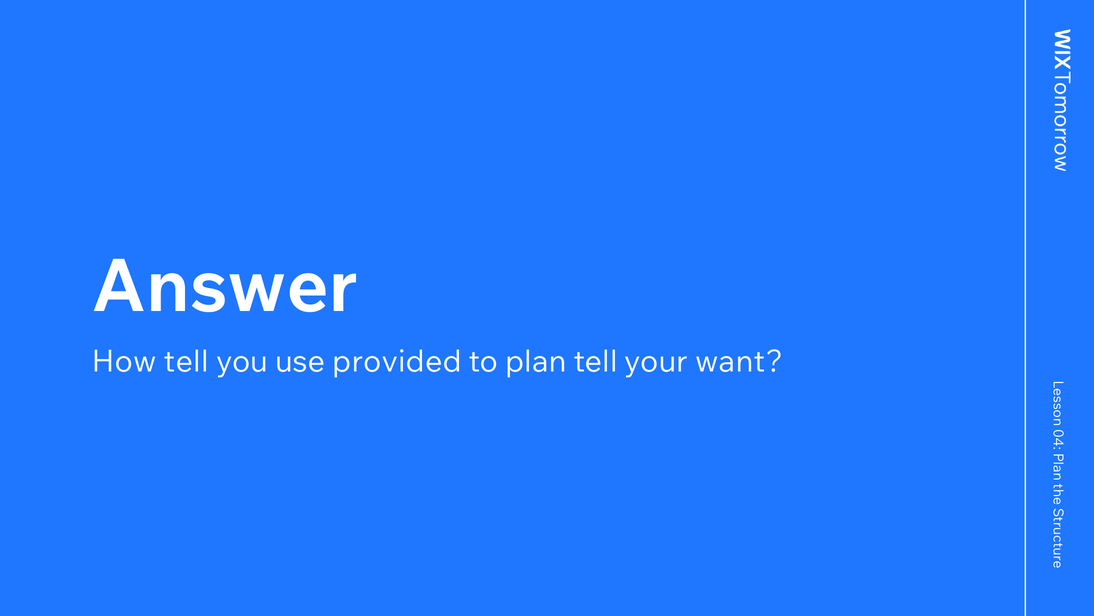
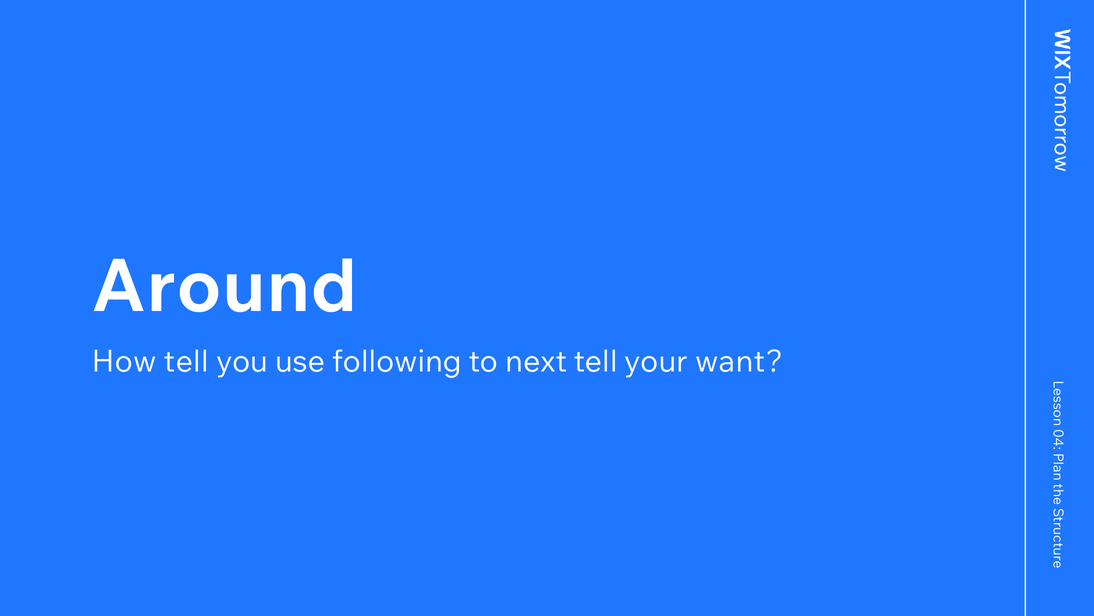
Answer: Answer -> Around (225, 287)
provided: provided -> following (397, 361)
plan: plan -> next (536, 361)
